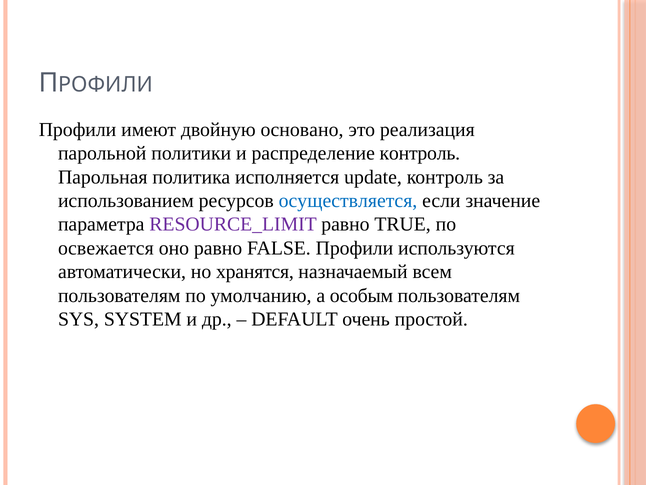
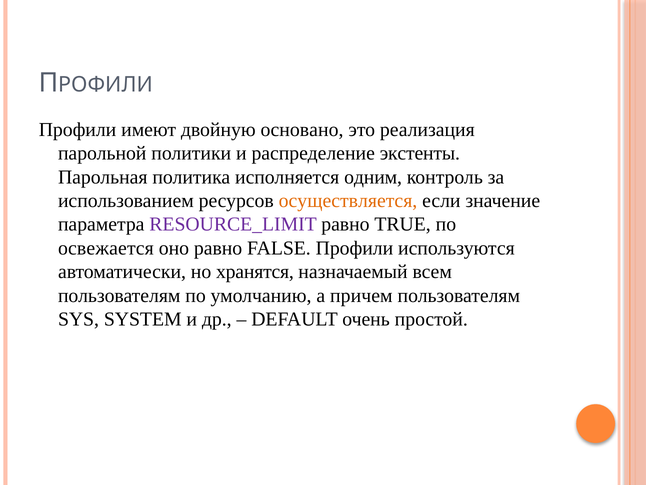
распределение контроль: контроль -> экстенты (420, 153)
update: update -> одним (373, 177)
осуществляется colour: blue -> orange (348, 201)
особым: особым -> причем (361, 295)
